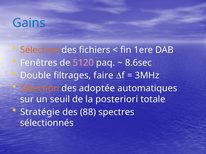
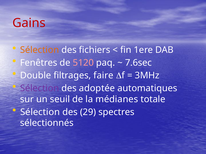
Gains colour: blue -> red (29, 23)
8.6sec: 8.6sec -> 7.6sec (138, 63)
Sélection colour: orange -> purple (40, 89)
posteriori: posteriori -> médianes (117, 100)
Stratégie: Stratégie -> Sélection (40, 112)
88: 88 -> 29 (88, 112)
